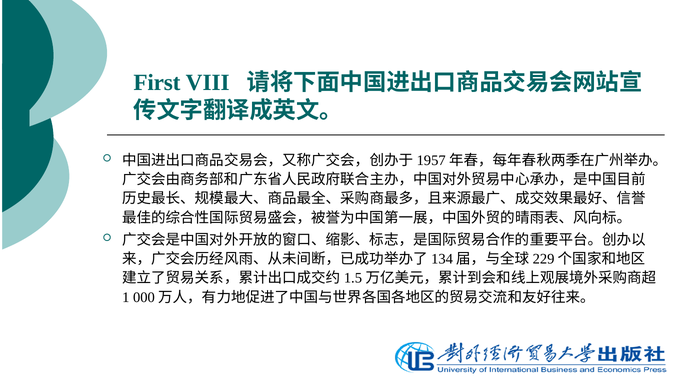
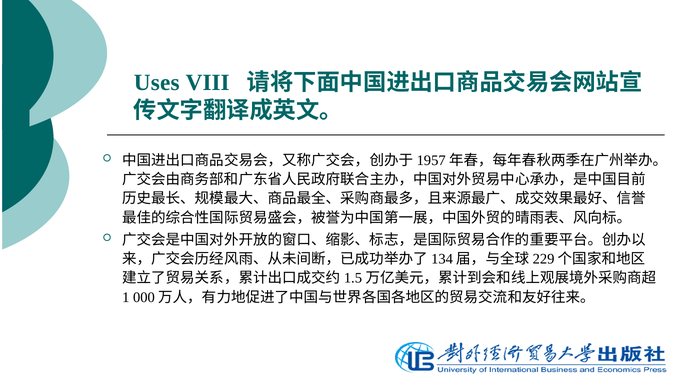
First: First -> Uses (157, 83)
